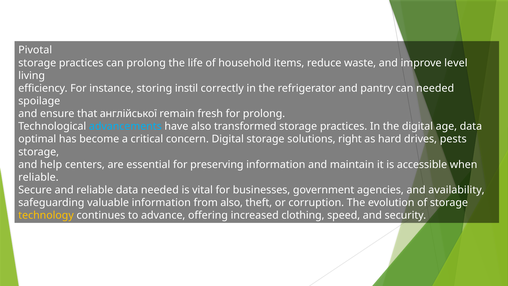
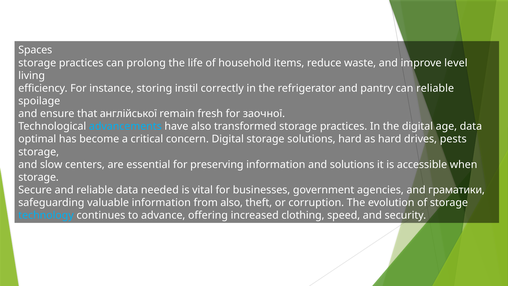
Pivotal: Pivotal -> Spaces (35, 50)
can needed: needed -> reliable (435, 88)
for prolong: prolong -> заочної (264, 114)
solutions right: right -> hard (350, 139)
help: help -> slow (51, 164)
and maintain: maintain -> solutions (352, 164)
reliable: reliable -> storage (39, 177)
availability: availability -> граматики (457, 190)
technology colour: yellow -> light blue (46, 215)
